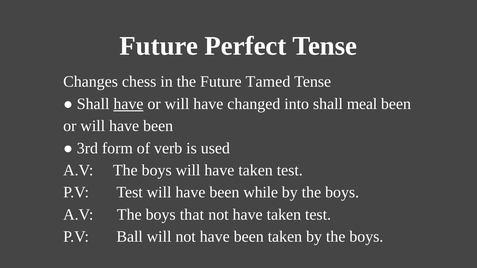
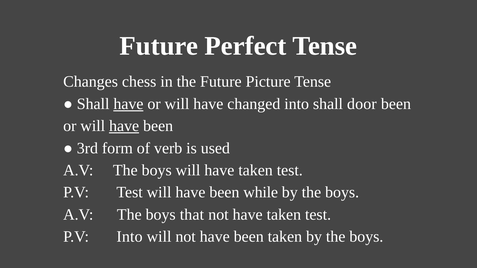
Tamed: Tamed -> Picture (268, 82)
meal: meal -> door (362, 104)
have underline: none -> present (124, 126)
P.V Ball: Ball -> Into (130, 237)
